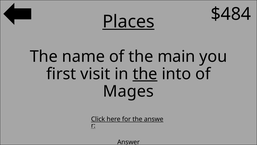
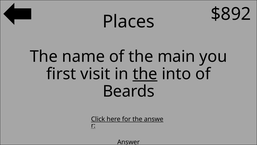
$484: $484 -> $892 (231, 14)
Places underline: present -> none (128, 22)
Mages: Mages -> Beards (129, 91)
